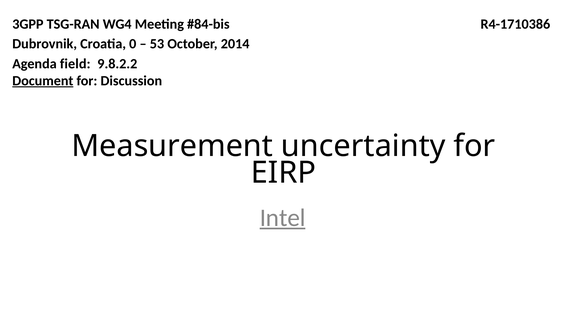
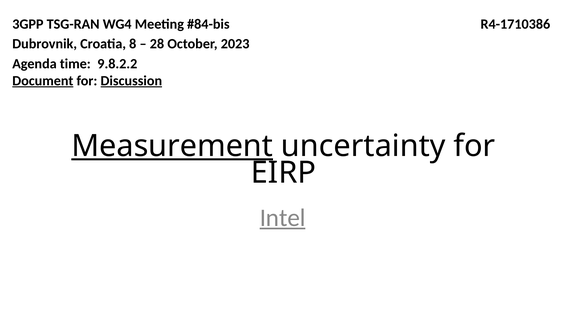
0: 0 -> 8 (133, 44)
53: 53 -> 28 (157, 44)
2014: 2014 -> 2023 (235, 44)
field: field -> time (75, 64)
Discussion underline: none -> present (131, 81)
Measurement underline: none -> present (172, 146)
